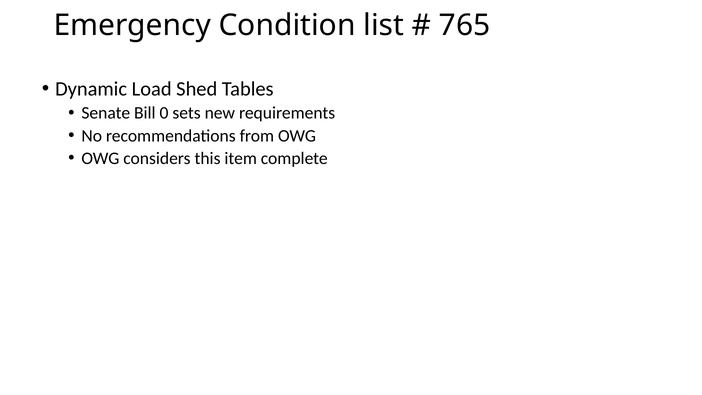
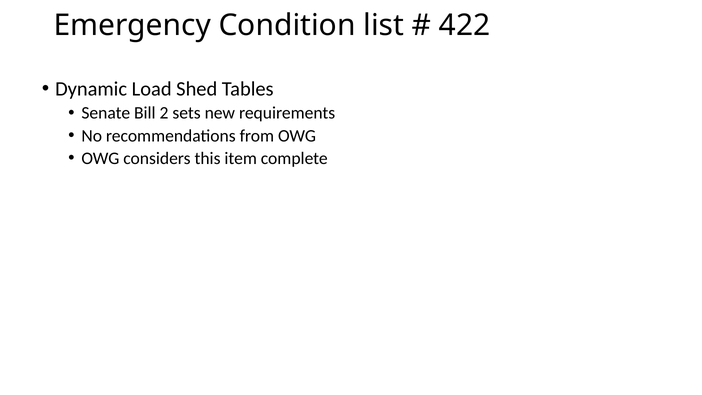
765: 765 -> 422 (465, 25)
0: 0 -> 2 (164, 113)
